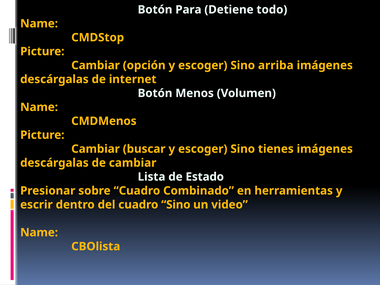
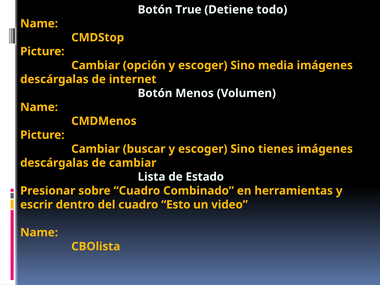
Para: Para -> True (188, 10)
arriba: arriba -> media (276, 65)
cuadro Sino: Sino -> Esto (176, 205)
